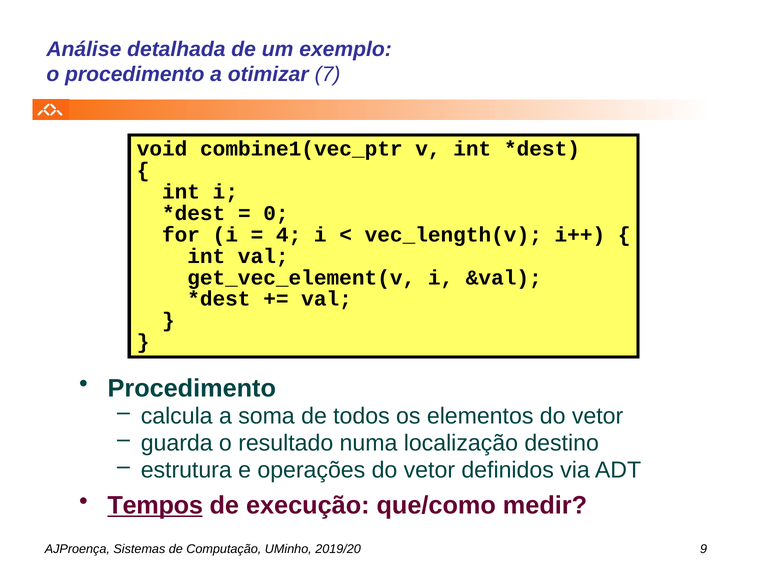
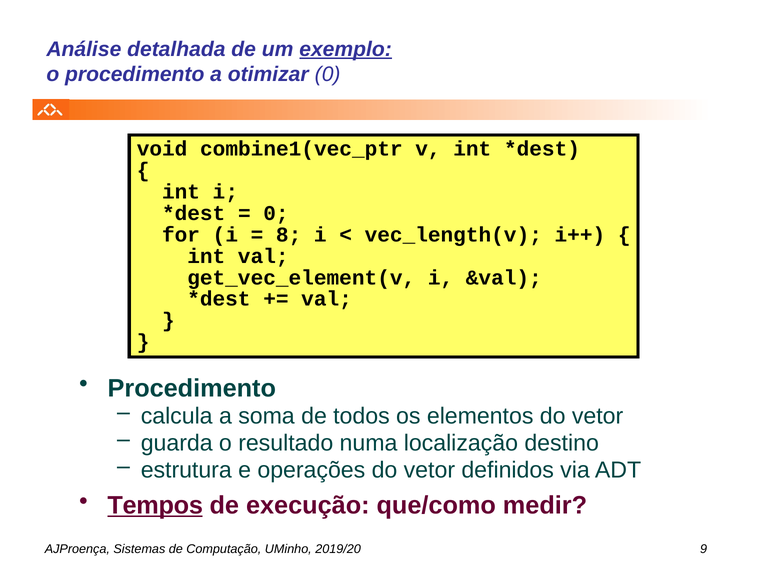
exemplo underline: none -> present (346, 49)
otimizar 7: 7 -> 0 (328, 75)
4: 4 -> 8 (289, 235)
